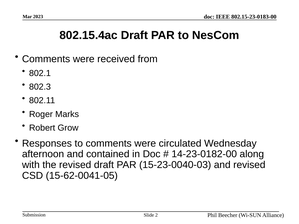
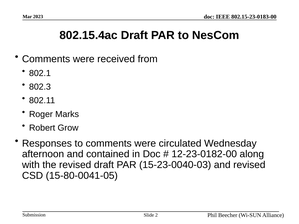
14-23-0182-00: 14-23-0182-00 -> 12-23-0182-00 (204, 154)
15-62-0041-05: 15-62-0041-05 -> 15-80-0041-05 (82, 176)
